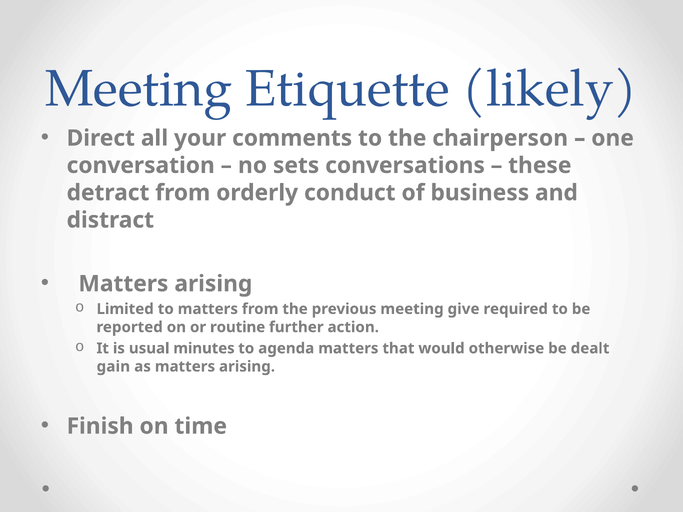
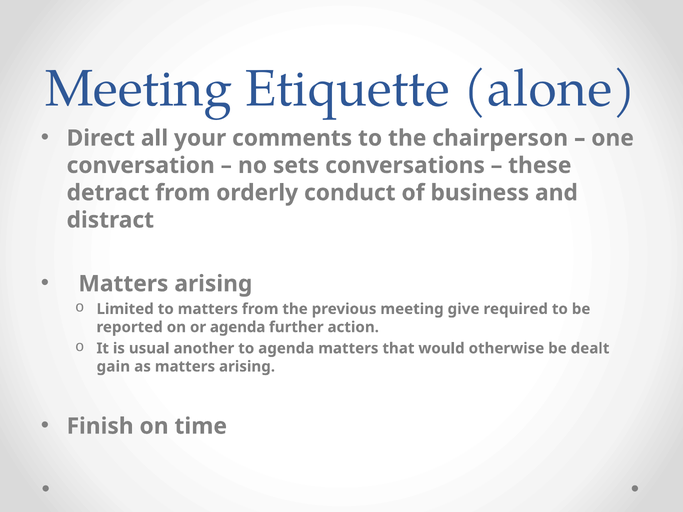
likely: likely -> alone (550, 89)
or routine: routine -> agenda (238, 327)
minutes: minutes -> another (204, 349)
